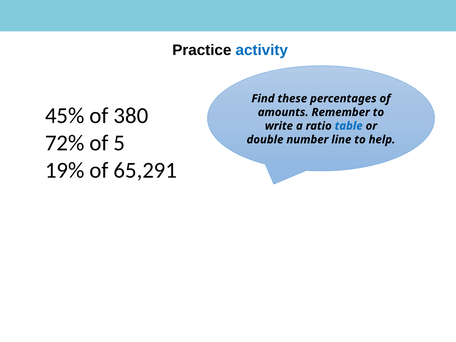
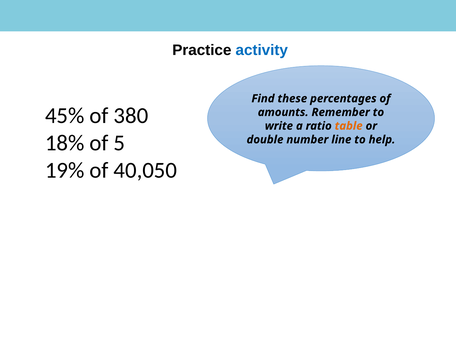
table colour: blue -> orange (349, 126)
72%: 72% -> 18% (65, 143)
65,291: 65,291 -> 40,050 (145, 170)
